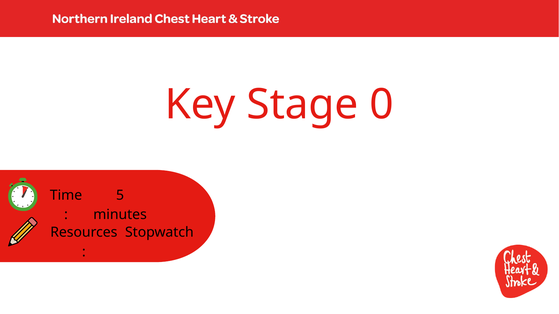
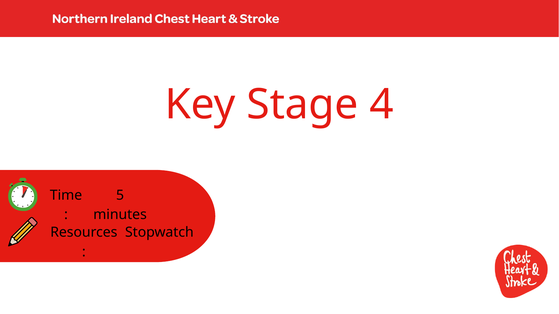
0: 0 -> 4 (382, 105)
